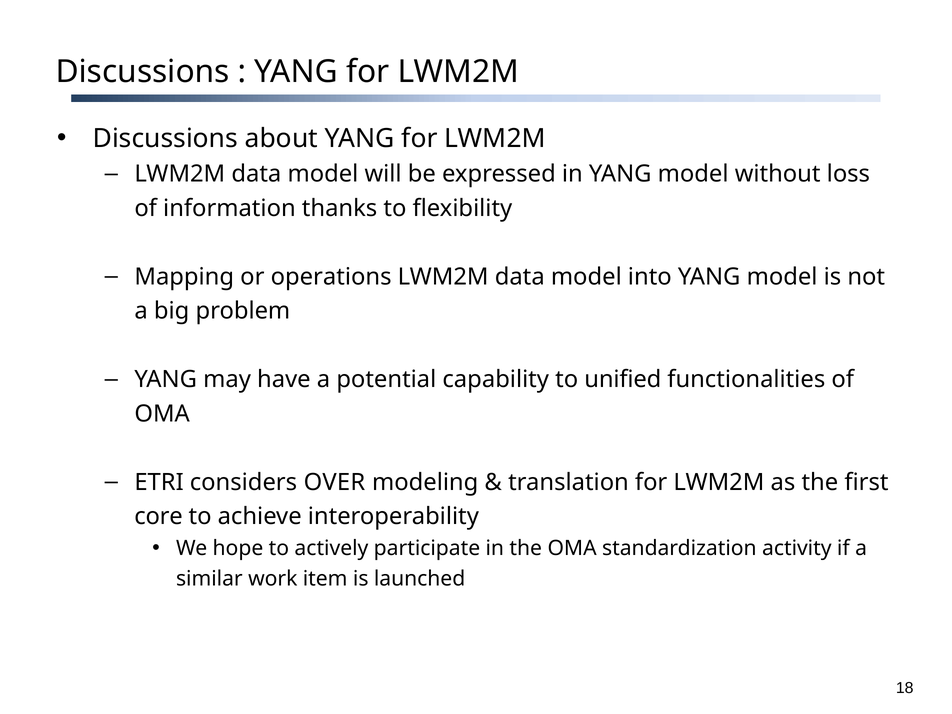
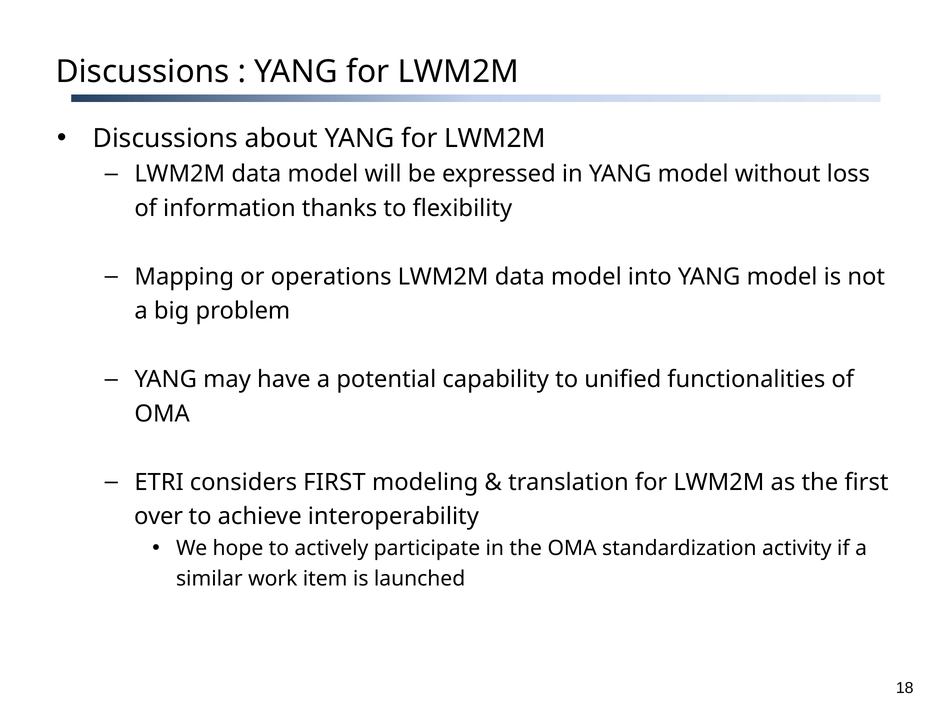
considers OVER: OVER -> FIRST (334, 482)
core: core -> over (159, 517)
